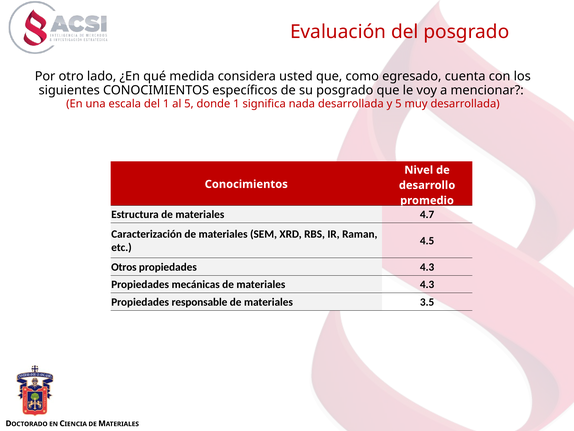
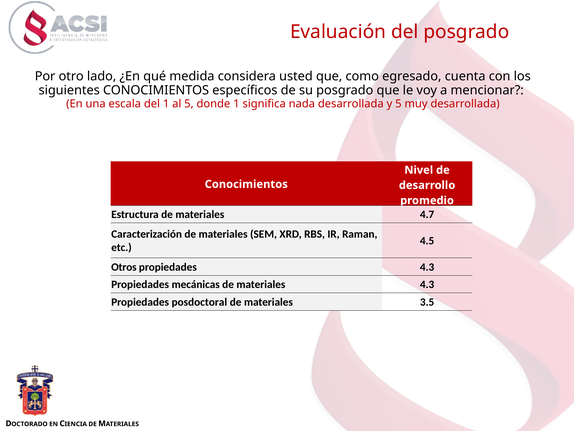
responsable: responsable -> posdoctoral (199, 302)
